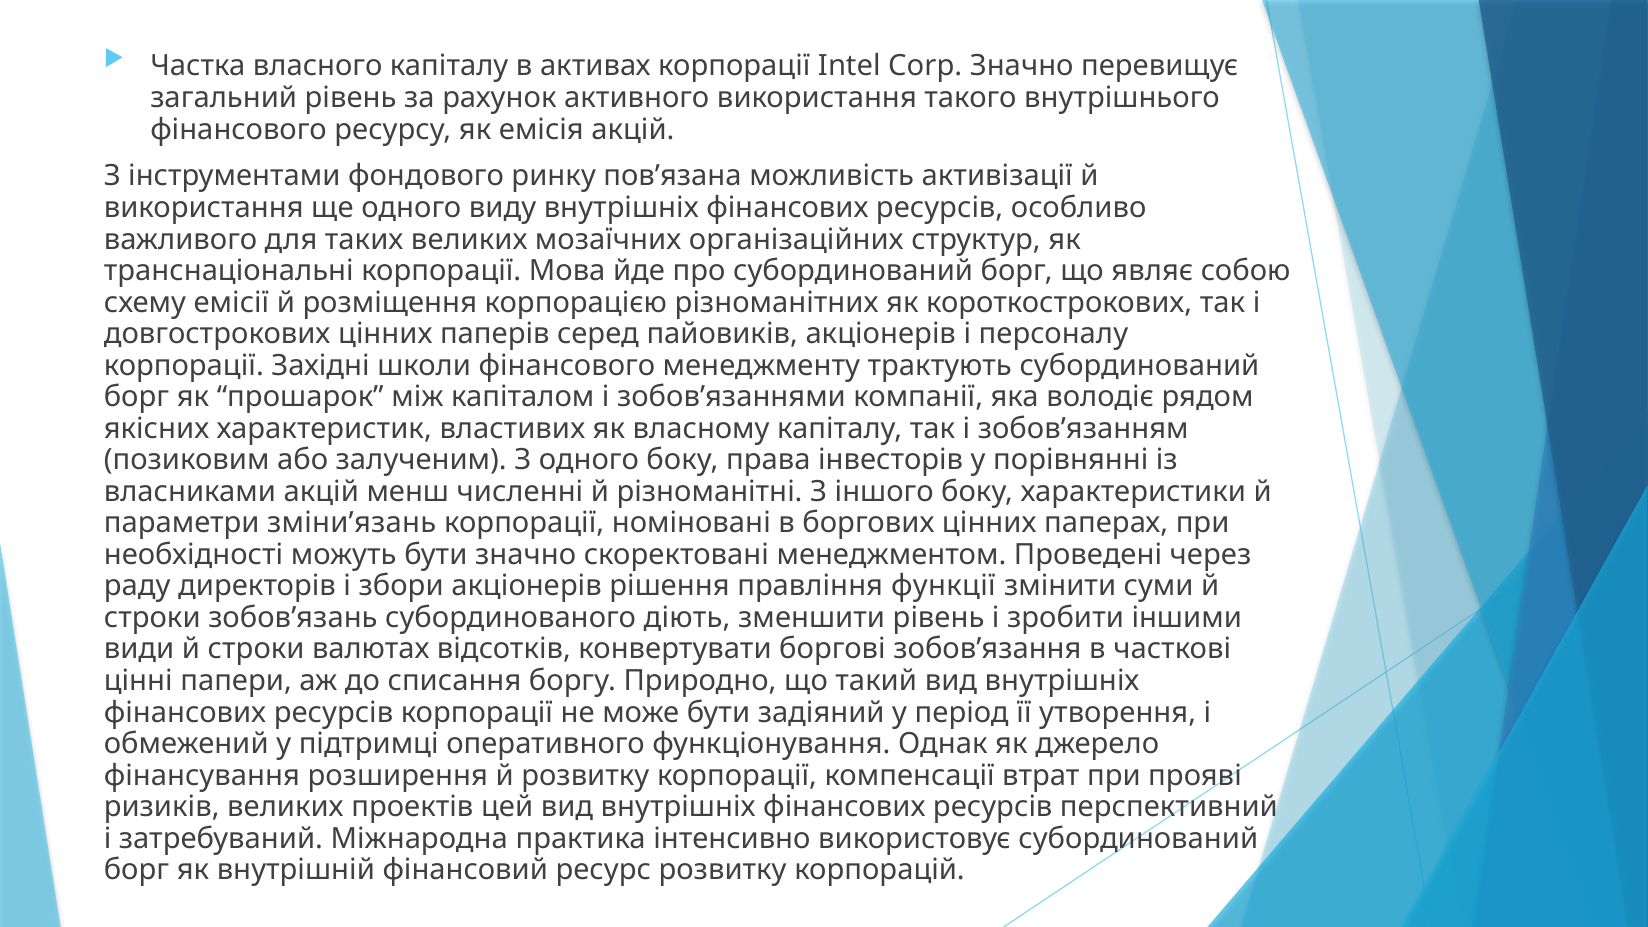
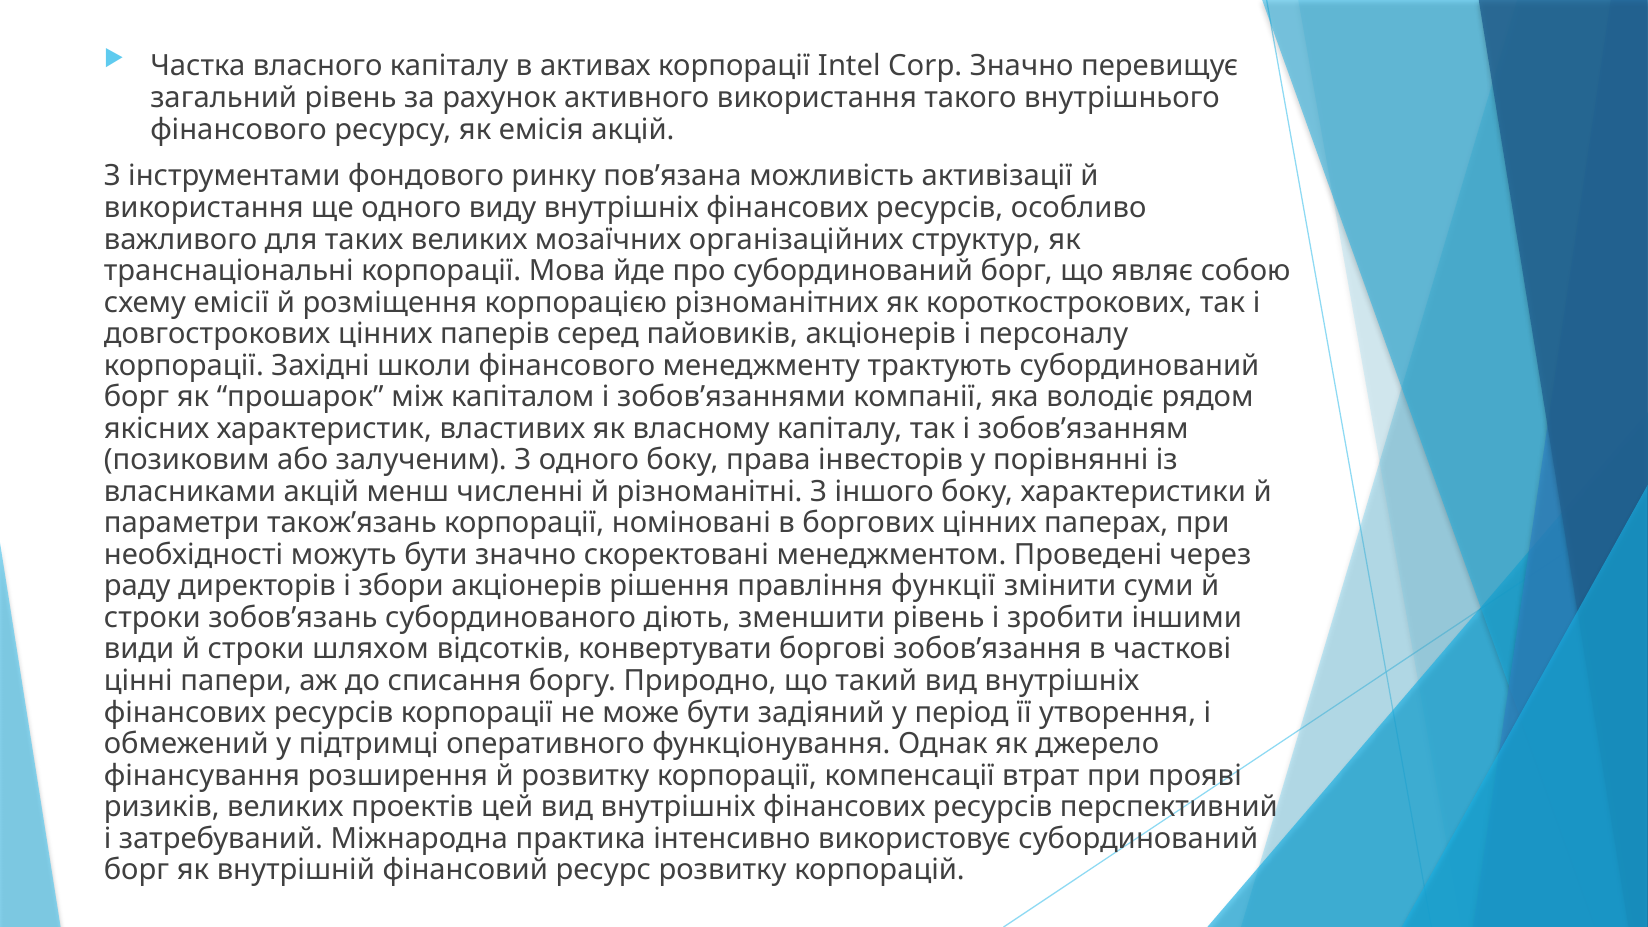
зміни’язань: зміни’язань -> також’язань (352, 523)
валютах: валютах -> шляхом (371, 649)
